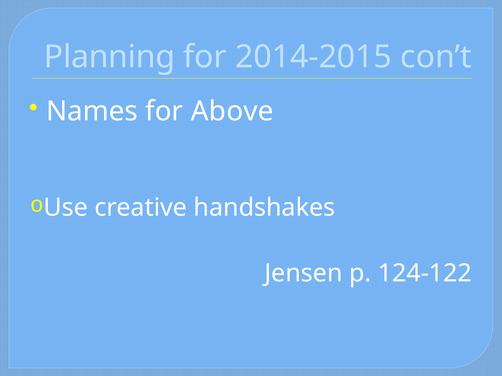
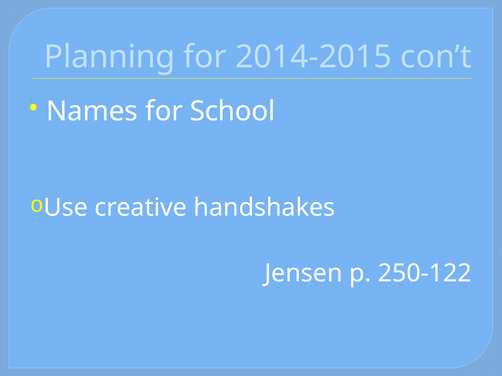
Above: Above -> School (233, 112)
124-122: 124-122 -> 250-122 (425, 274)
